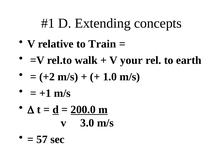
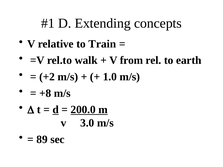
your: your -> from (131, 60)
+1: +1 -> +8 (45, 93)
57: 57 -> 89 (42, 140)
